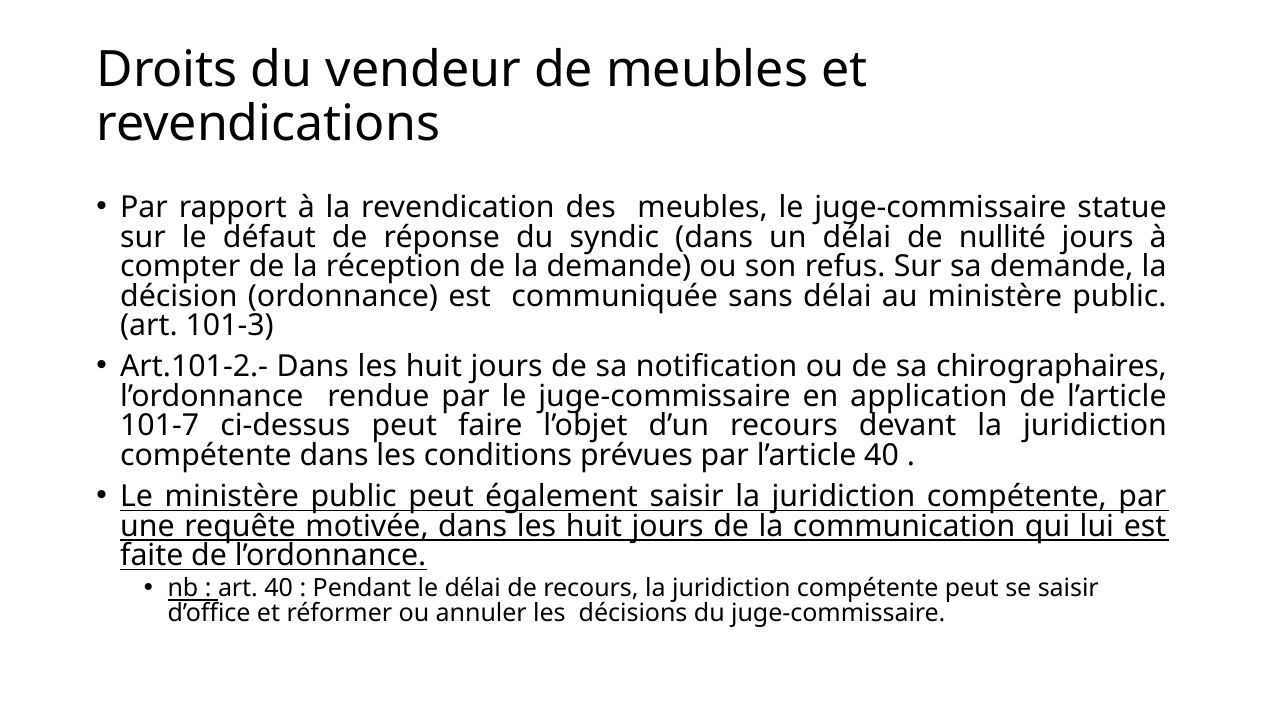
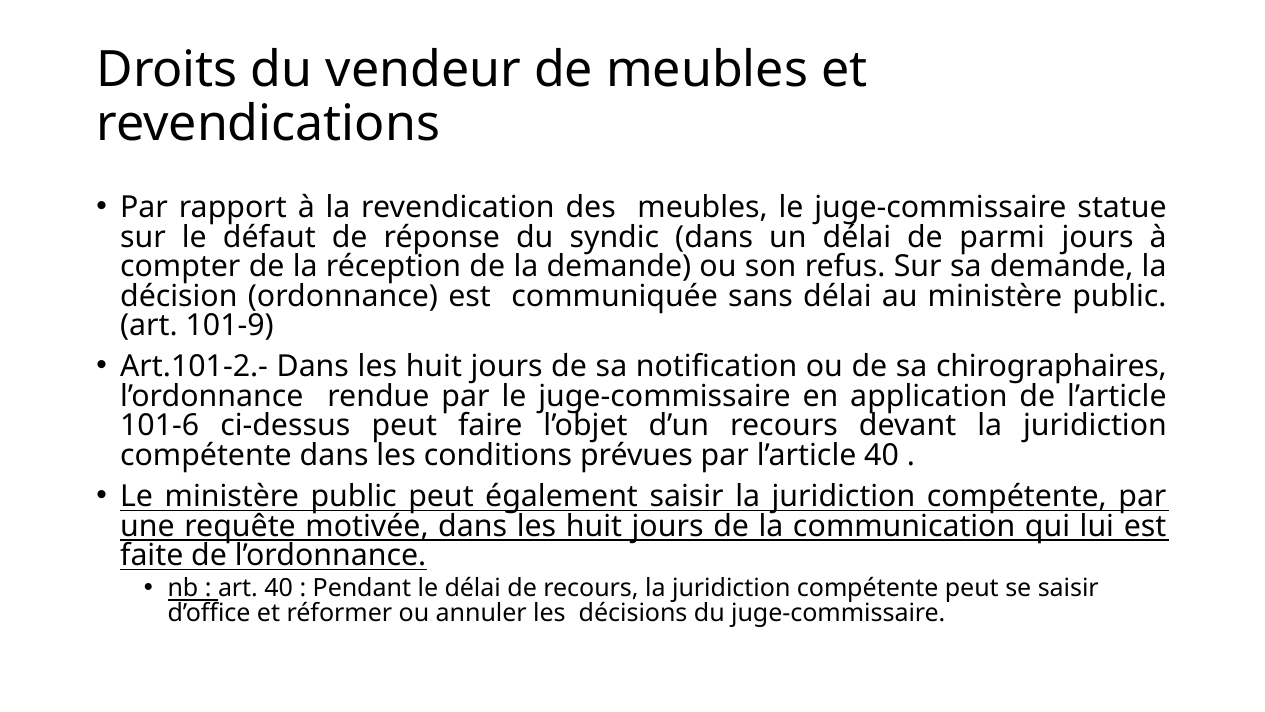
nullité: nullité -> parmi (1002, 237)
101-3: 101-3 -> 101-9 (230, 325)
101‐7: 101‐7 -> 101‐6 (160, 426)
